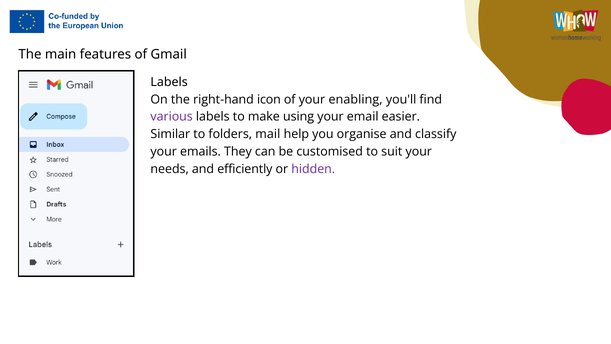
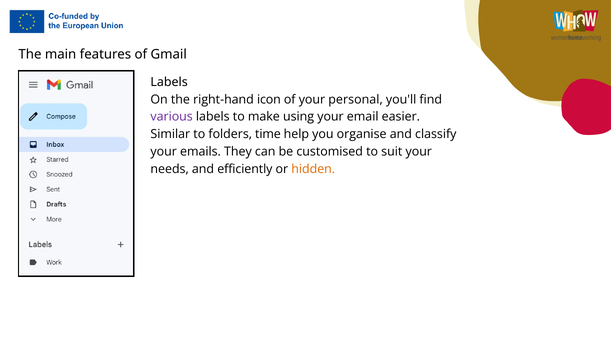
enabling: enabling -> personal (356, 99)
mail: mail -> time (268, 134)
hidden colour: purple -> orange (313, 169)
